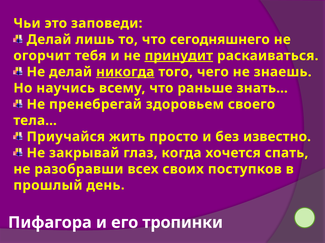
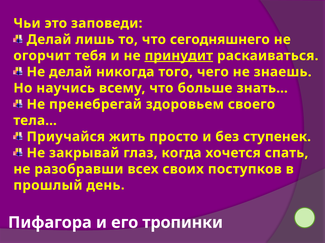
никогда underline: present -> none (125, 72)
раньше: раньше -> больше (205, 88)
известно: известно -> ступенек (277, 137)
